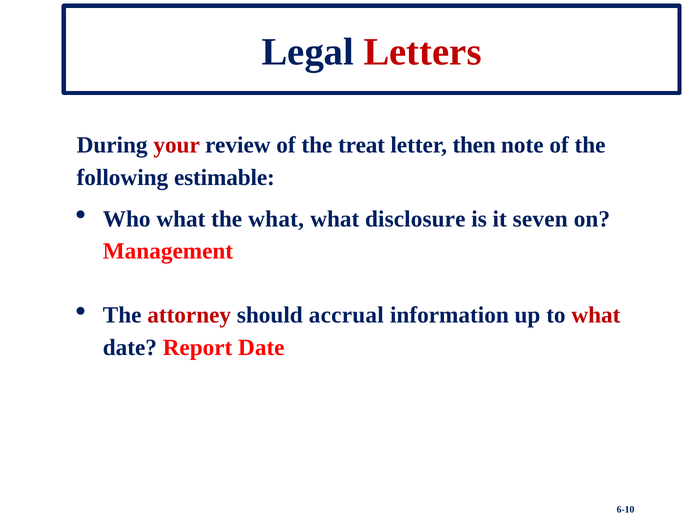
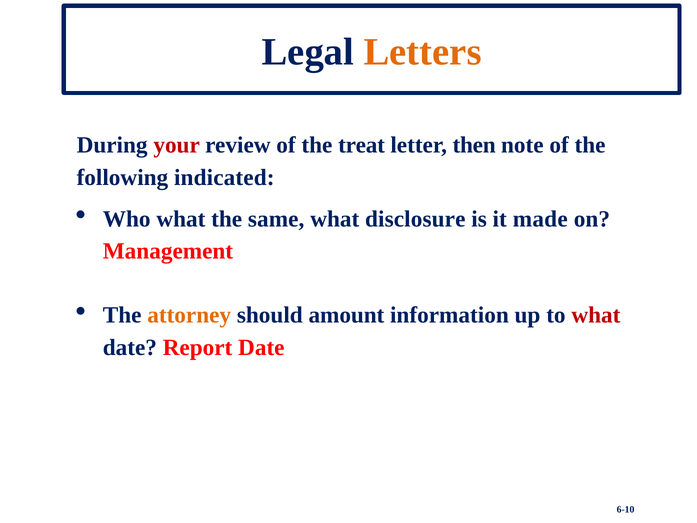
Letters colour: red -> orange (423, 52)
estimable: estimable -> indicated (224, 177)
the what: what -> same (276, 219)
seven: seven -> made (540, 219)
attorney colour: red -> orange (189, 315)
accrual: accrual -> amount (346, 315)
